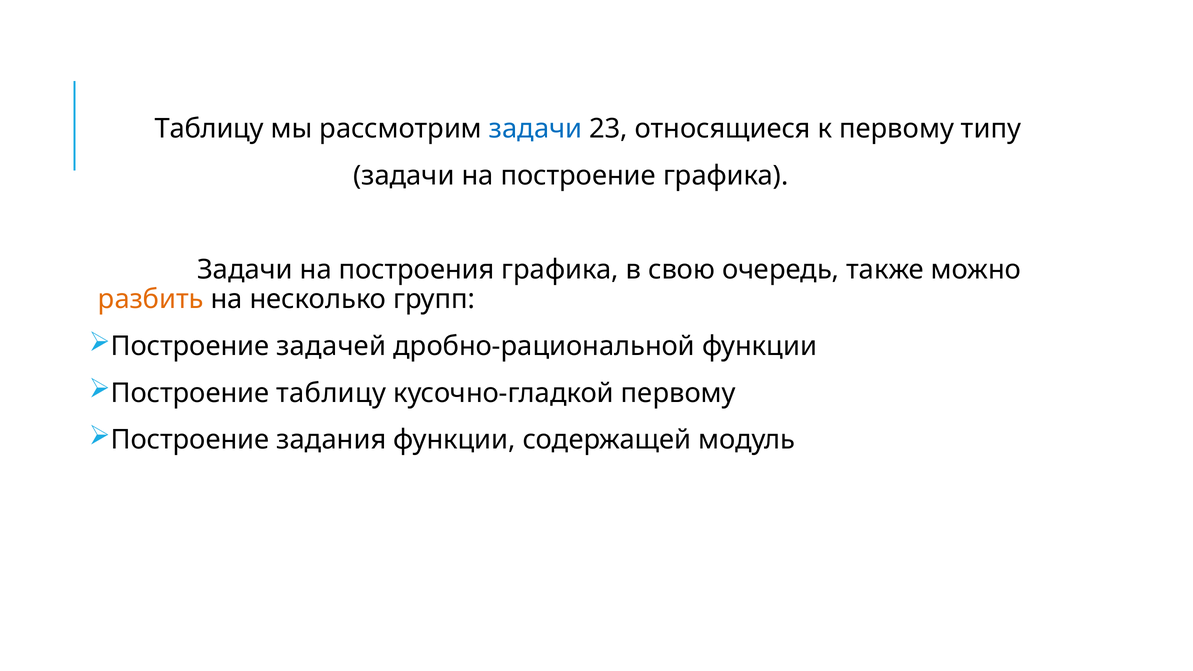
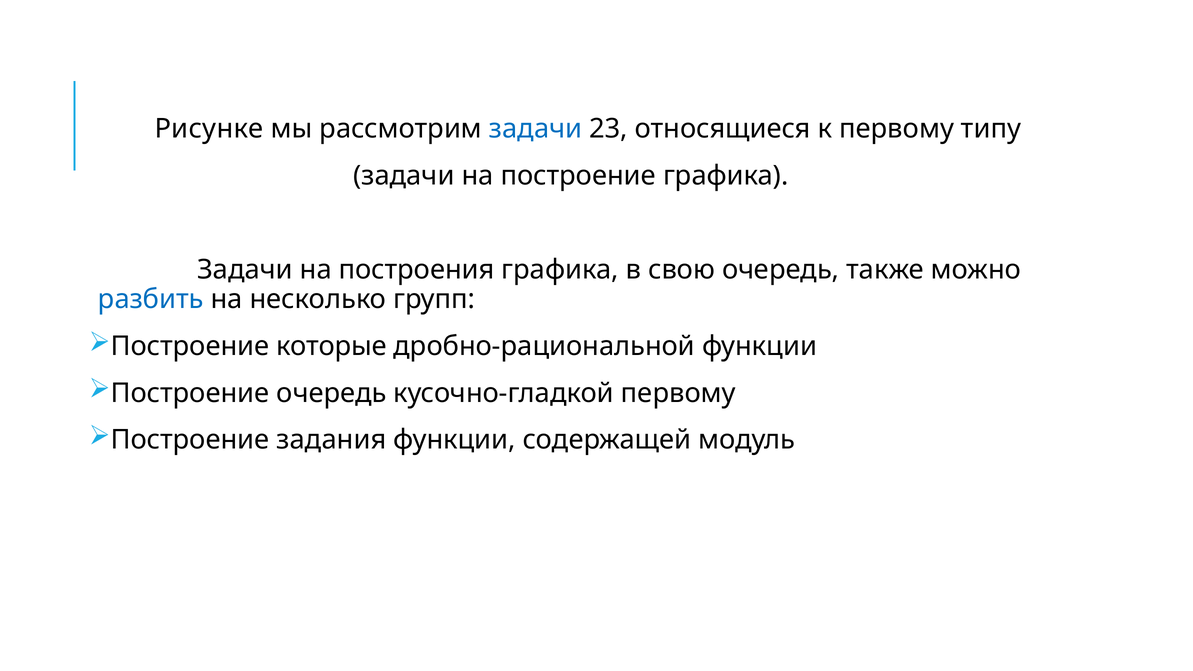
Таблицу: Таблицу -> Рисунке (209, 129)
разбить colour: orange -> blue (151, 299)
задачей: задачей -> которые (332, 346)
Построение таблицу: таблицу -> очередь (331, 393)
